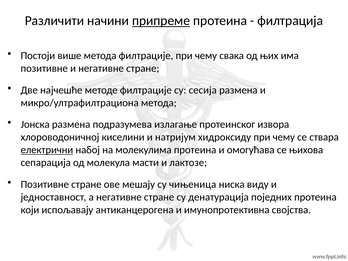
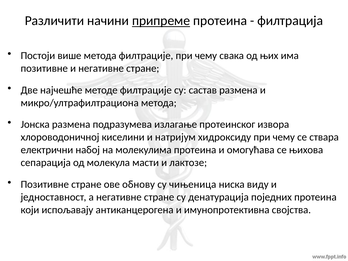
сесија: сесија -> састав (203, 90)
електрични underline: present -> none (47, 150)
мешају: мешају -> обнову (139, 184)
